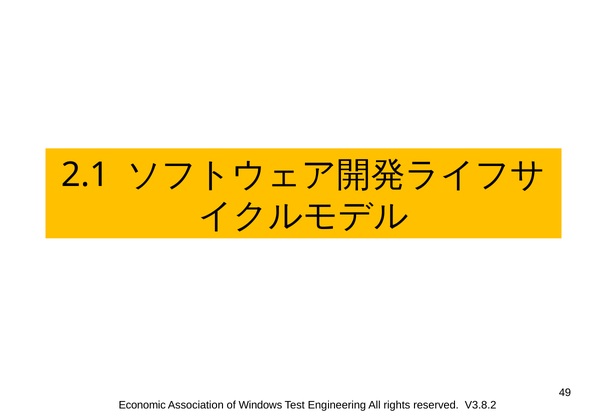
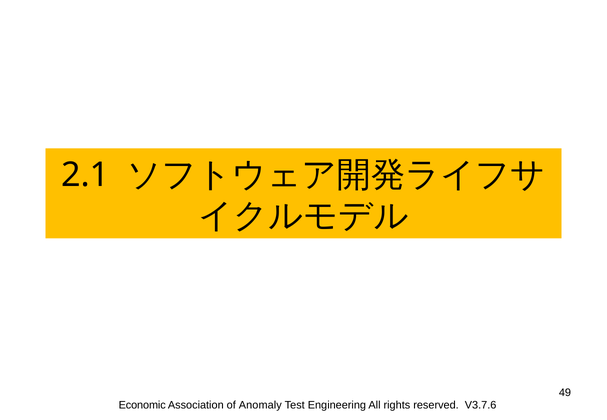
Windows: Windows -> Anomaly (260, 406)
V3.8.2: V3.8.2 -> V3.7.6 (481, 406)
